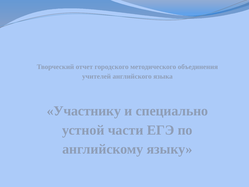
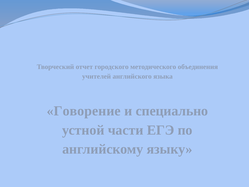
Участнику: Участнику -> Говорение (84, 111)
